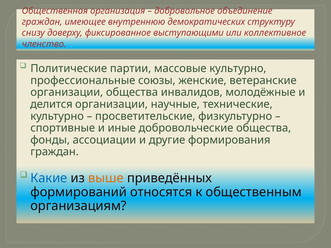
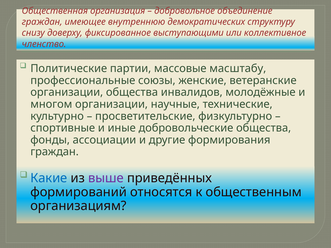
массовые культурно: культурно -> масштабу (238, 69)
делится: делится -> многом (51, 104)
выше colour: orange -> purple (106, 178)
